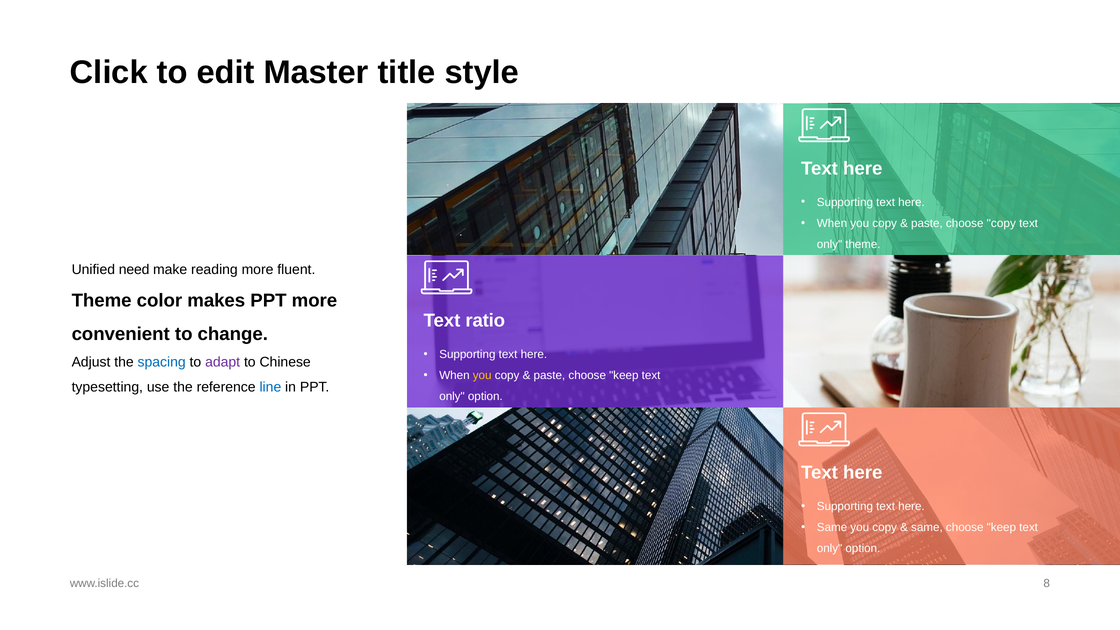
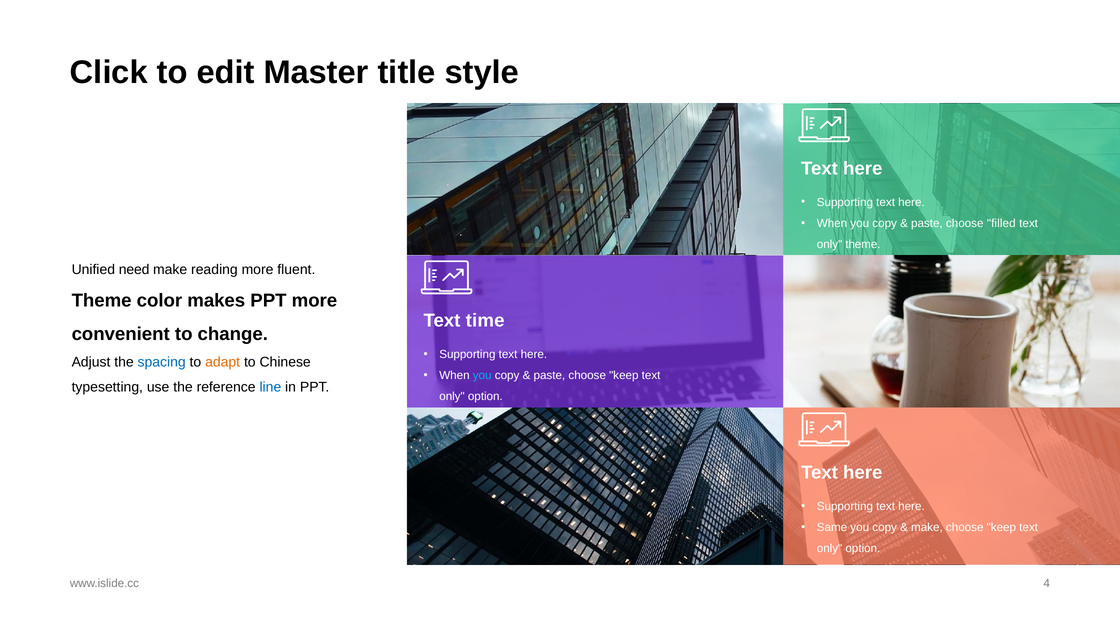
choose copy: copy -> filled (1001, 223)
ratio: ratio -> time (485, 321)
adapt colour: purple -> orange (223, 362)
you colour: yellow -> light blue (482, 375)
same: same -> make (927, 528)
8: 8 -> 4 (1047, 584)
